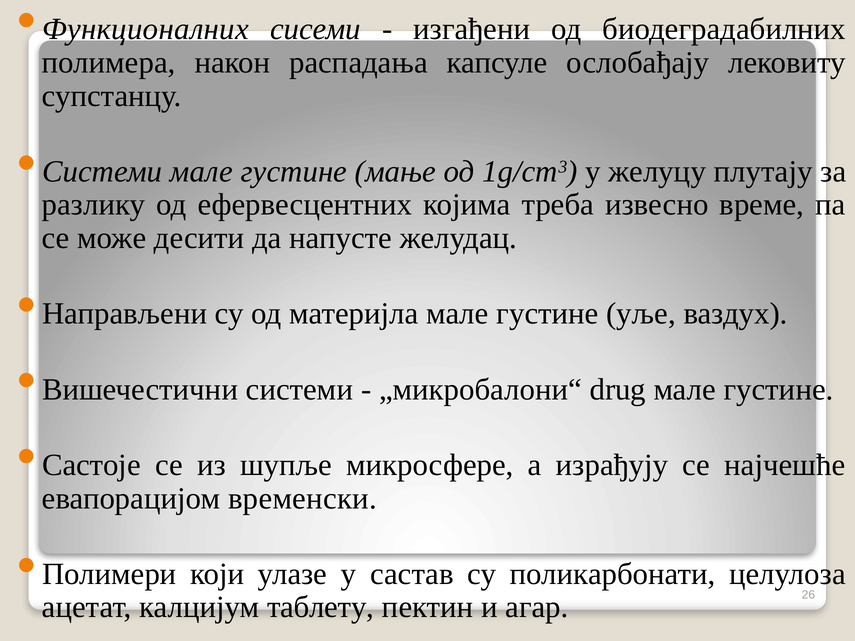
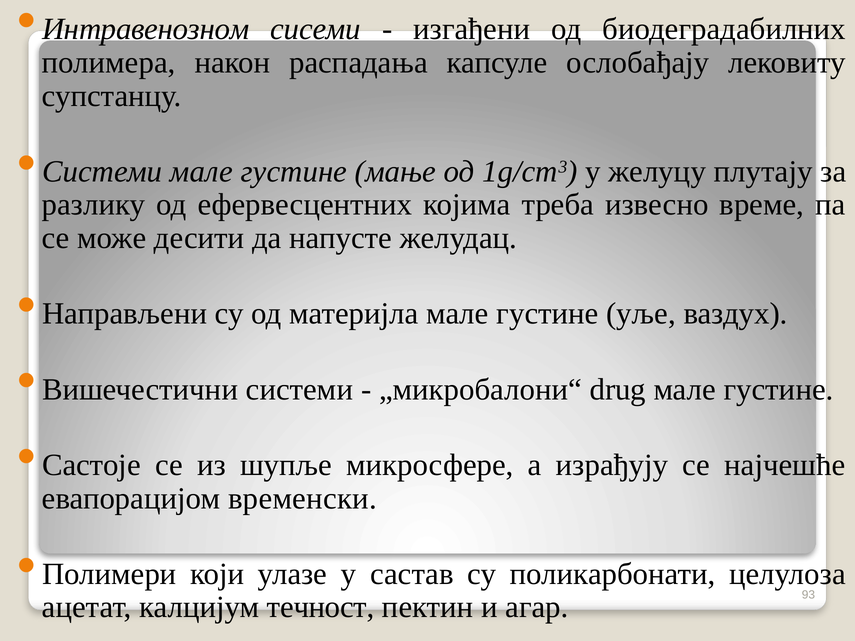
Функционалних: Функционалних -> Интравенозном (146, 29)
таблету: таблету -> течност (321, 608)
26: 26 -> 93 (808, 595)
